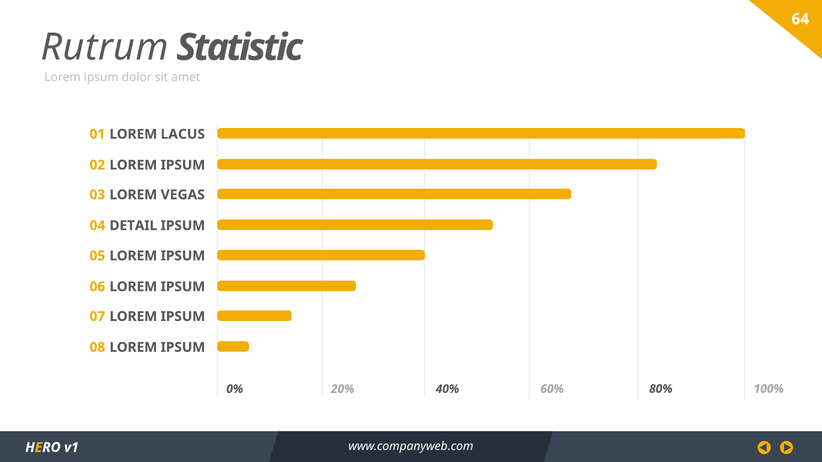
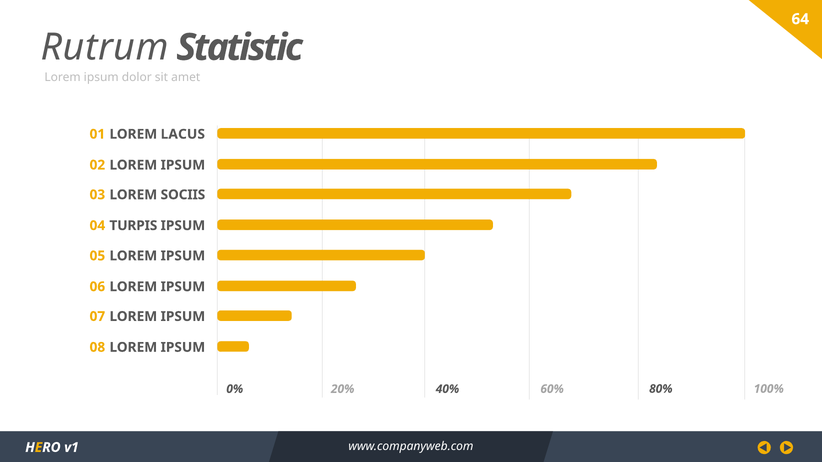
VEGAS: VEGAS -> SOCIIS (183, 195)
DETAIL: DETAIL -> TURPIS (133, 226)
